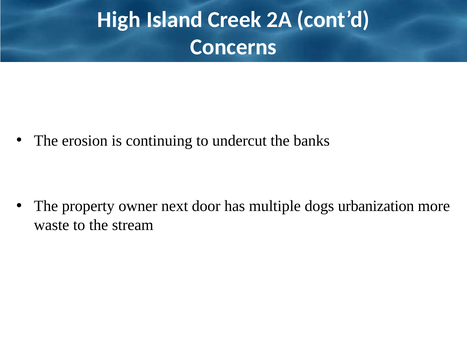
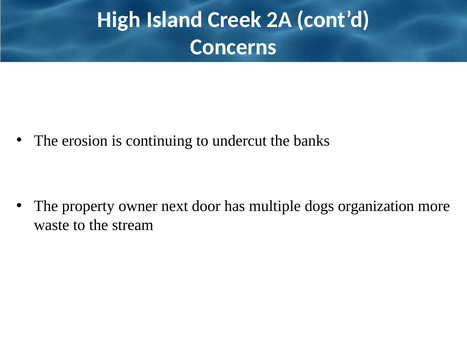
urbanization: urbanization -> organization (376, 206)
